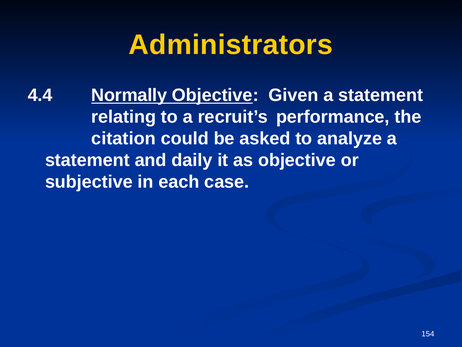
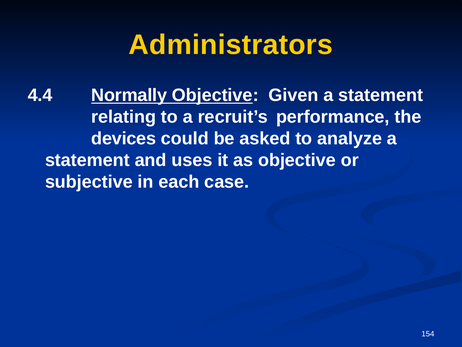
citation: citation -> devices (124, 138)
daily: daily -> uses (192, 160)
